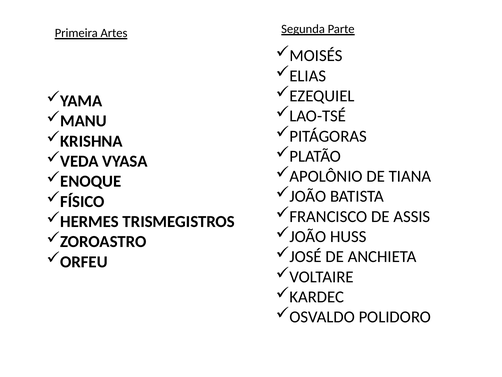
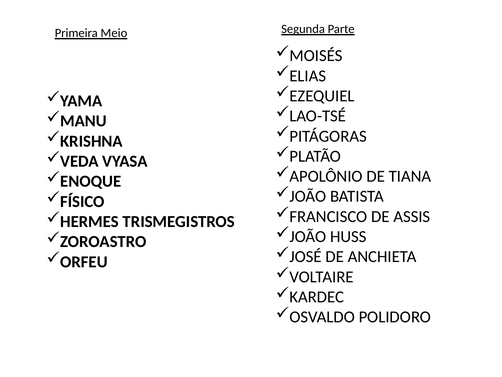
Artes: Artes -> Meio (114, 33)
